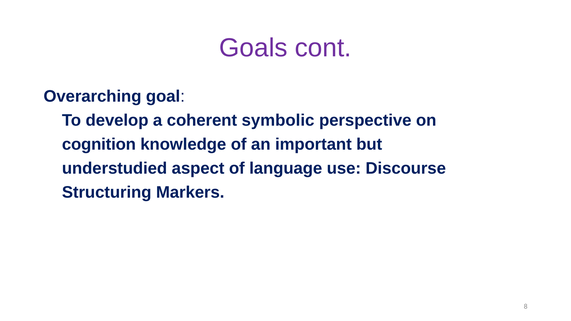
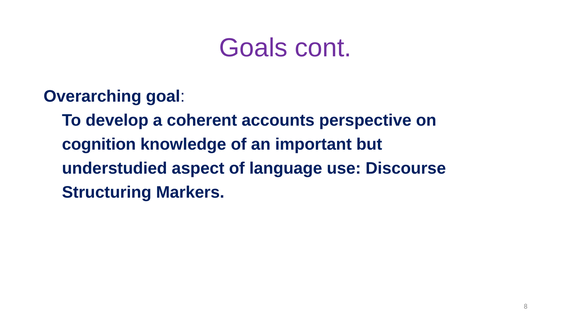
symbolic: symbolic -> accounts (278, 120)
